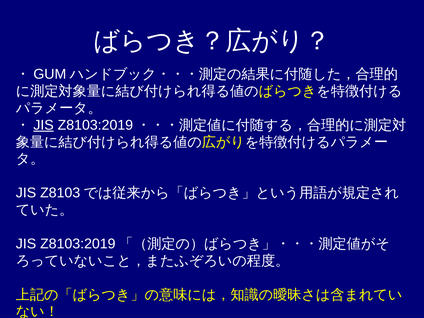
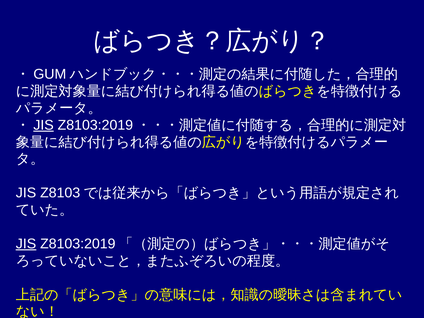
JIS underline: none -> present (26, 244)
